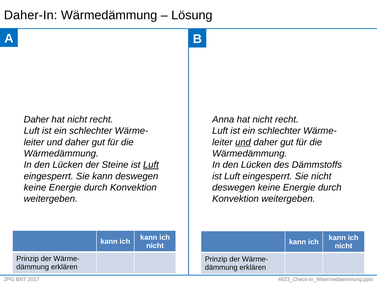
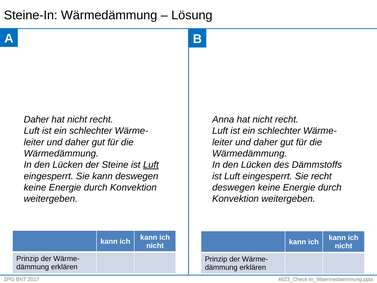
Daher-In: Daher-In -> Steine-In (31, 15)
und underline: present -> none (243, 142)
Sie nicht: nicht -> recht (321, 176)
